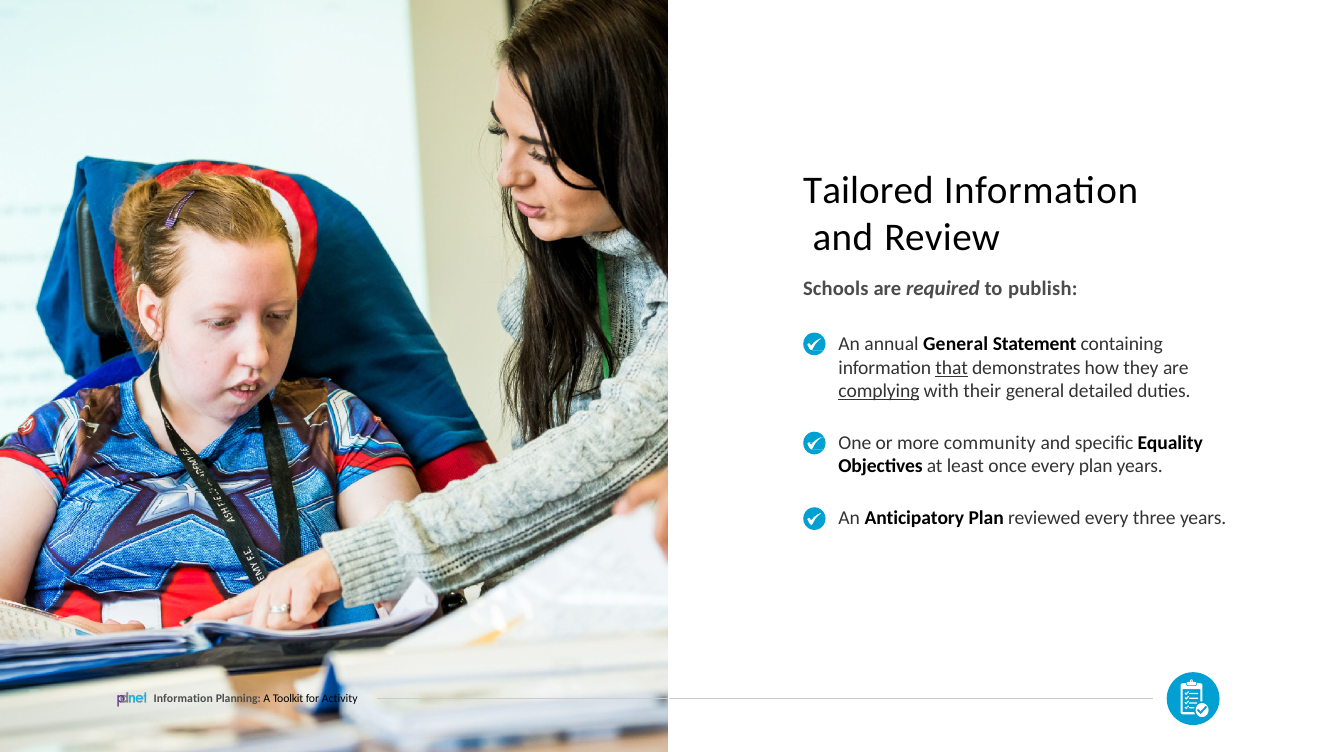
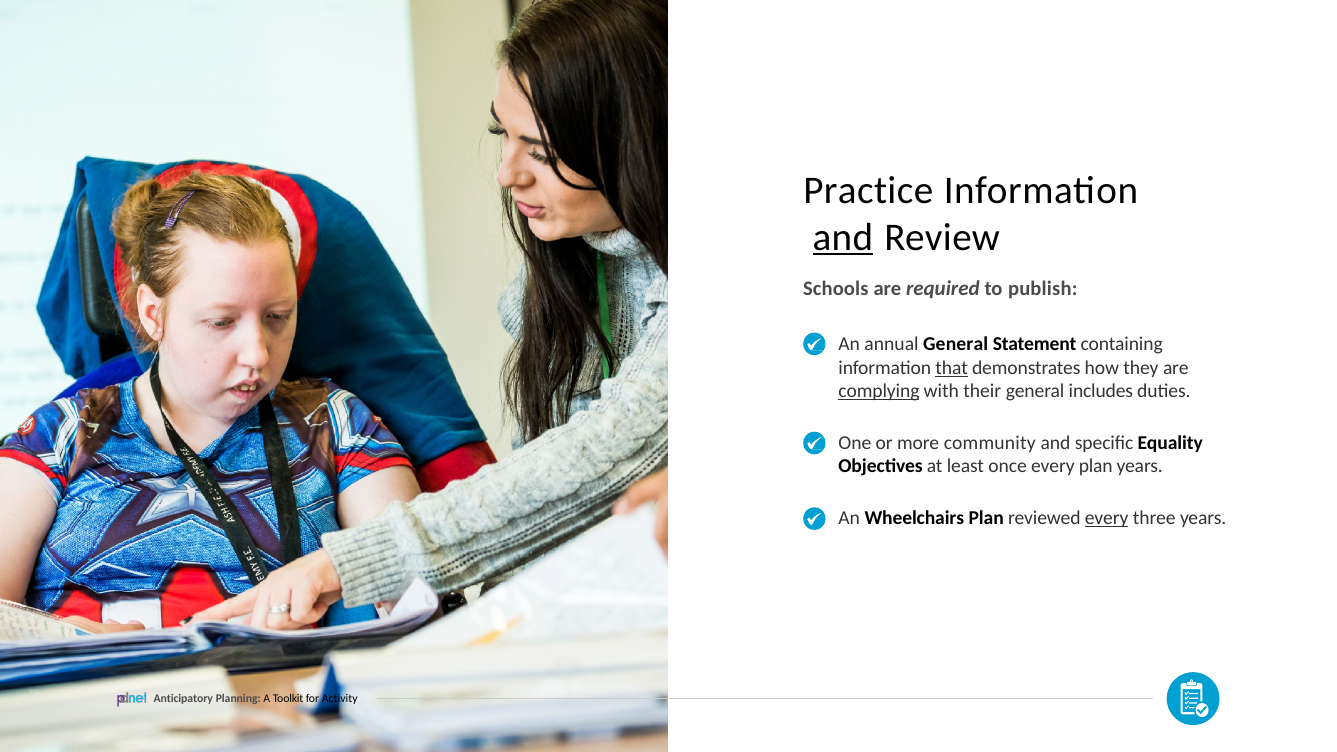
Tailored: Tailored -> Practice (868, 190)
and underline: none -> present (843, 237)
detailed: detailed -> includes (1101, 391)
Anticipatory: Anticipatory -> Wheelchairs (914, 518)
every underline: none -> present (1107, 518)
Information: Information -> Anticipatory (183, 698)
